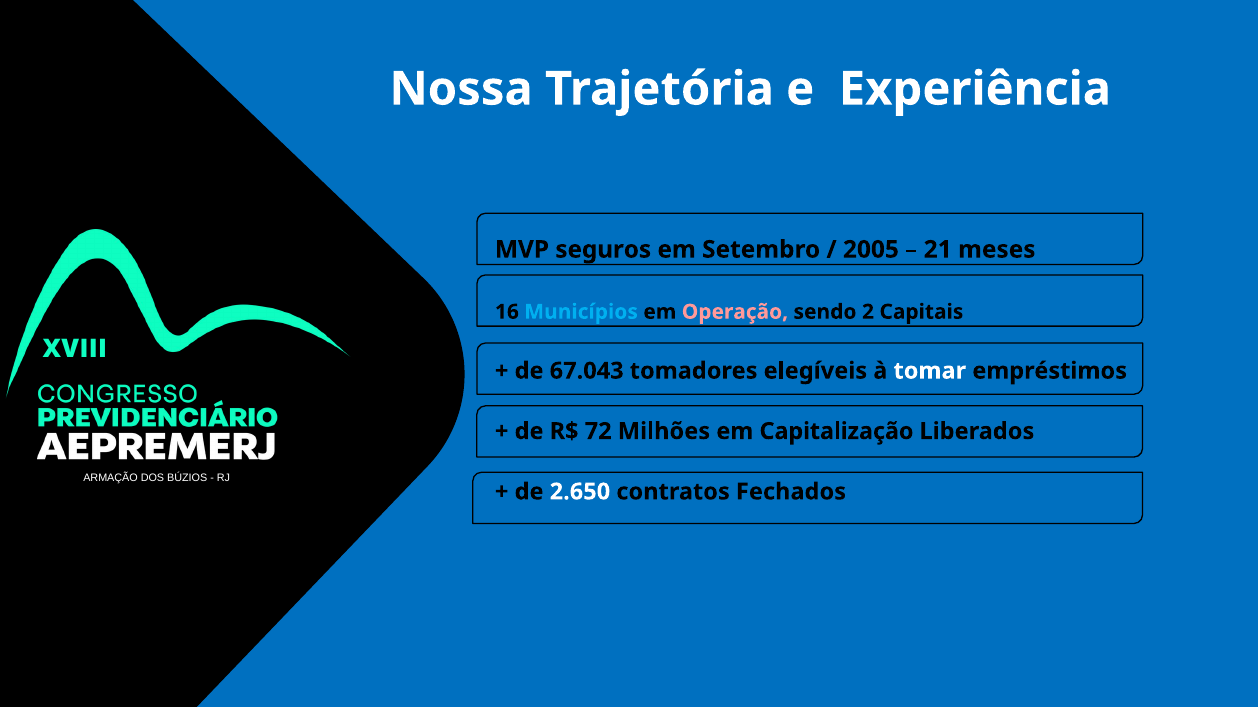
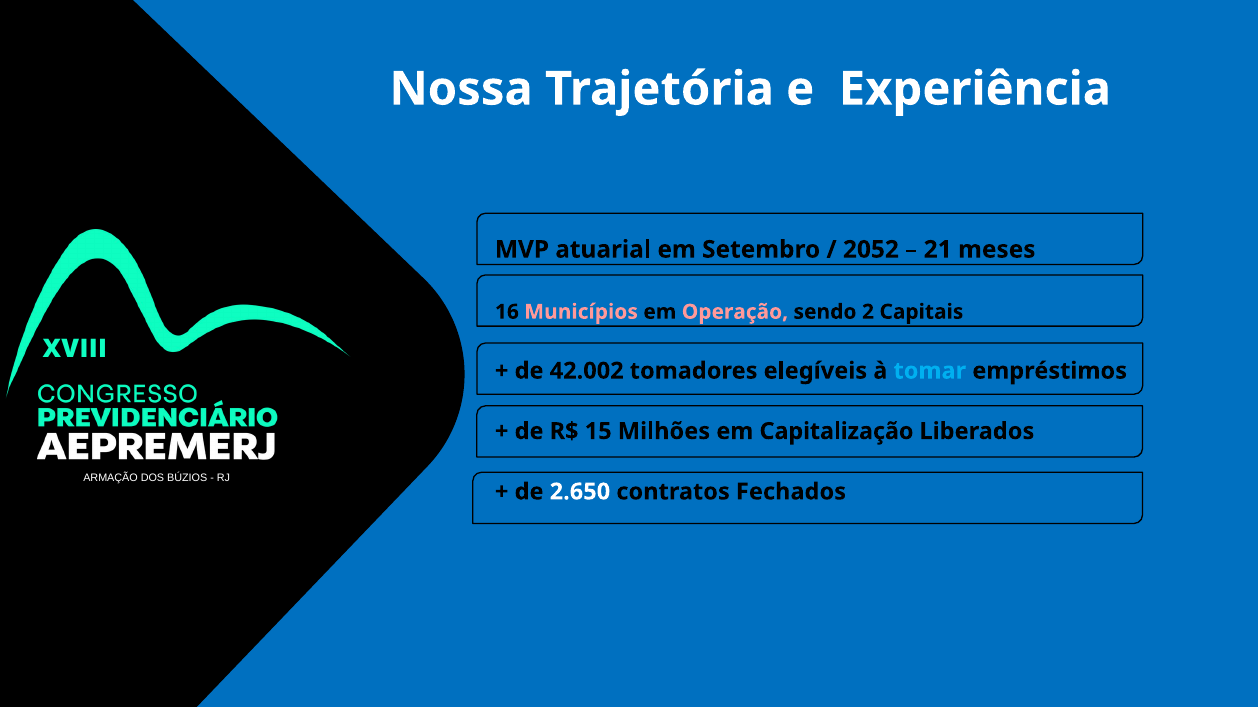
seguros: seguros -> atuarial (603, 250)
2005: 2005 -> 2052 (871, 250)
Municípios colour: light blue -> pink (581, 312)
67.043: 67.043 -> 42.002 (587, 371)
tomar colour: white -> light blue (930, 371)
72: 72 -> 15 (598, 432)
